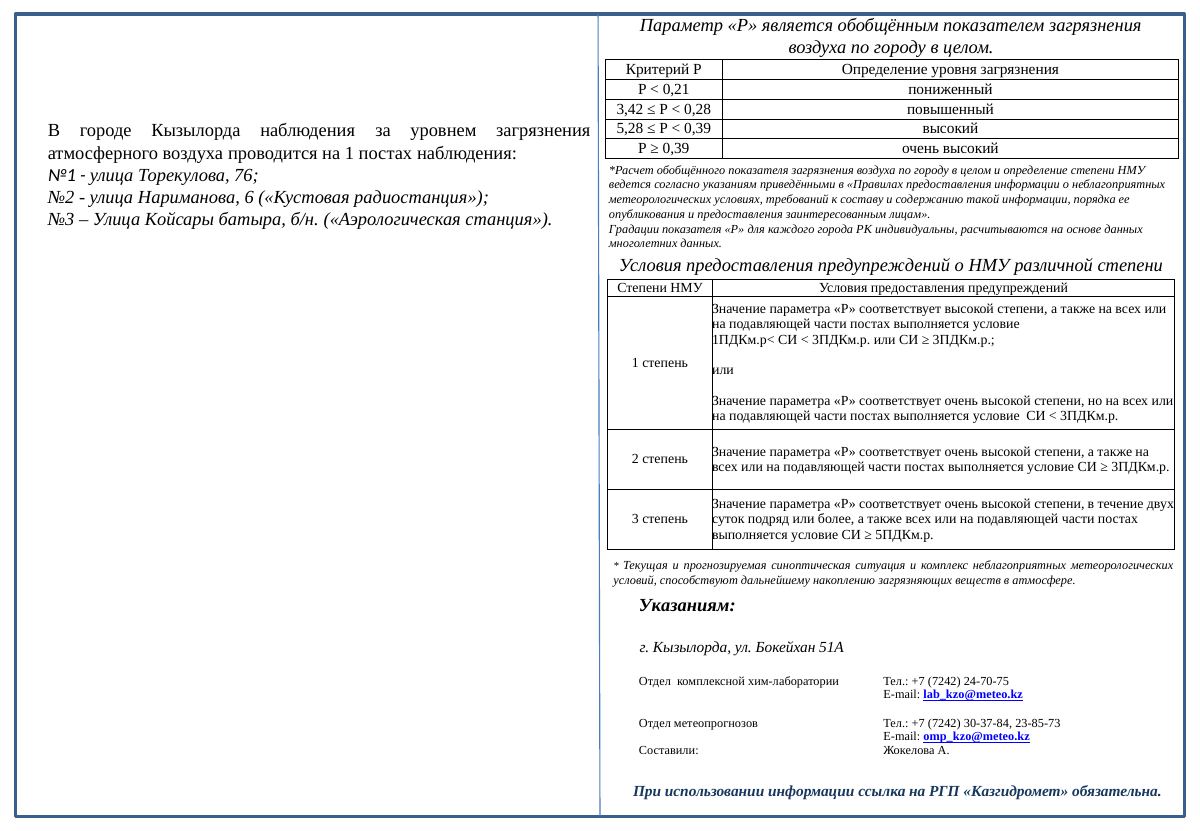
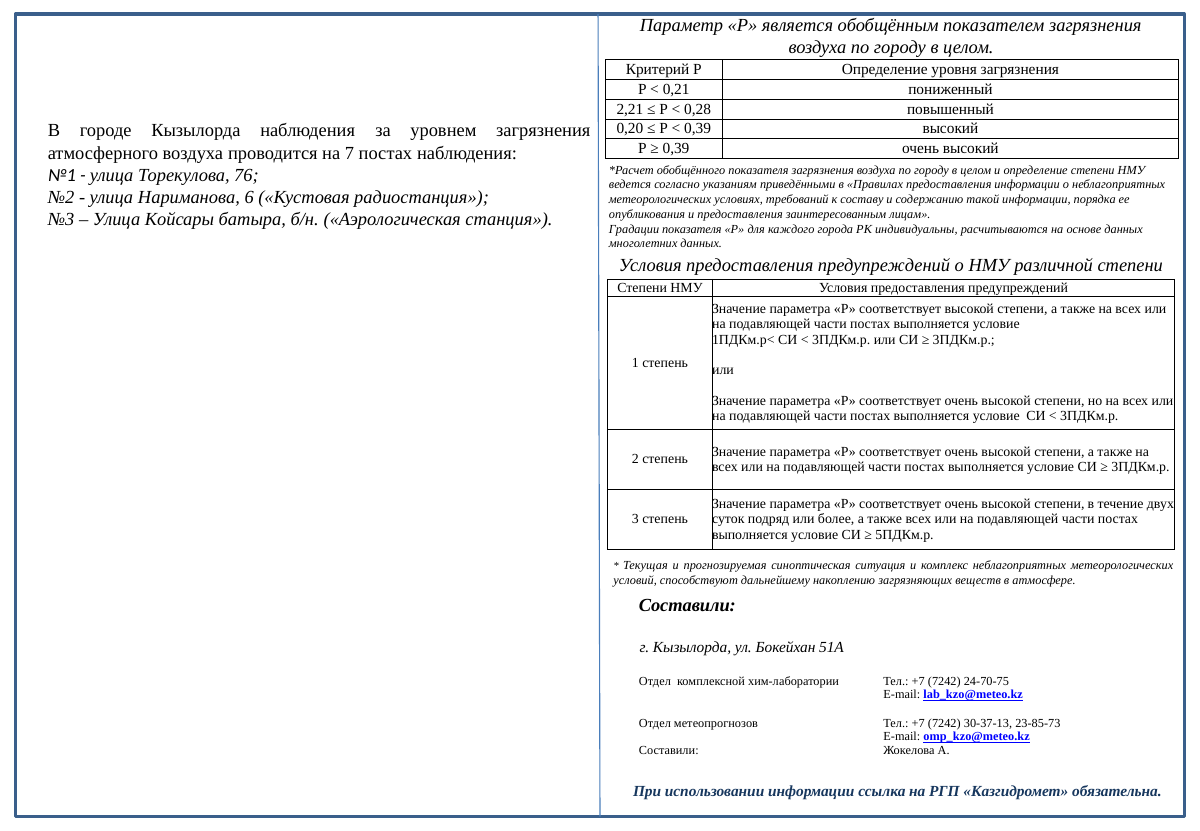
3,42: 3,42 -> 2,21 (630, 109)
5,28: 5,28 -> 0,20 (630, 129)
на 1: 1 -> 7 (350, 153)
Указаниям: Указаниям -> Составили (687, 605)
30-37-84: 30-37-84 -> 30-37-13 (988, 723)
